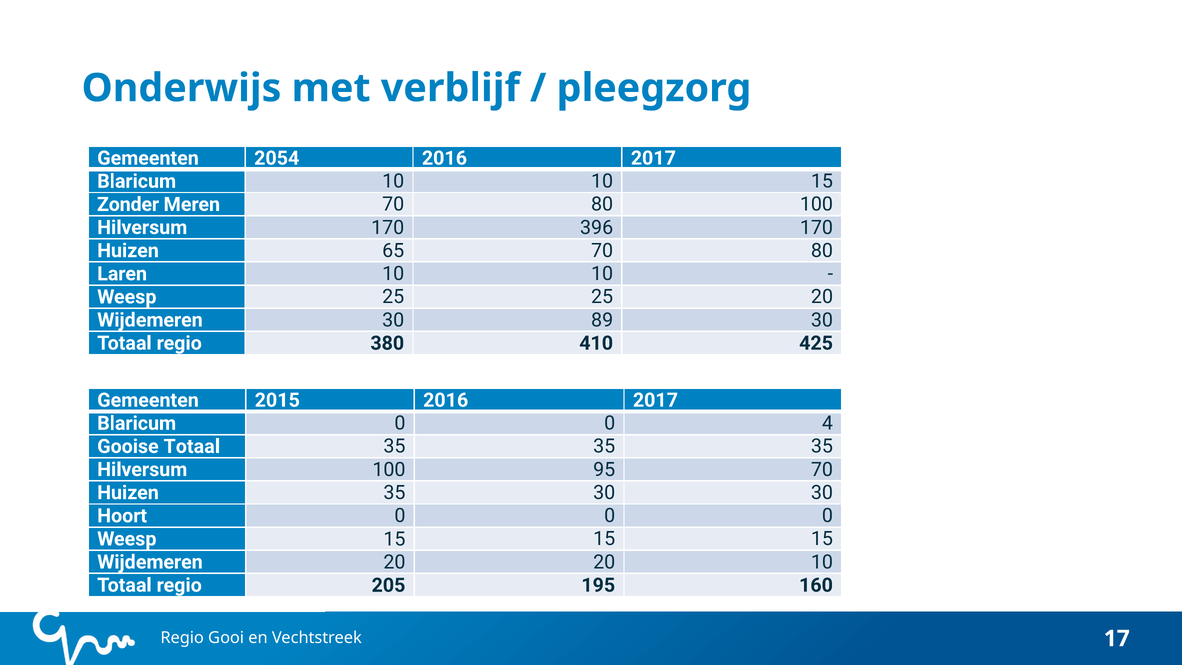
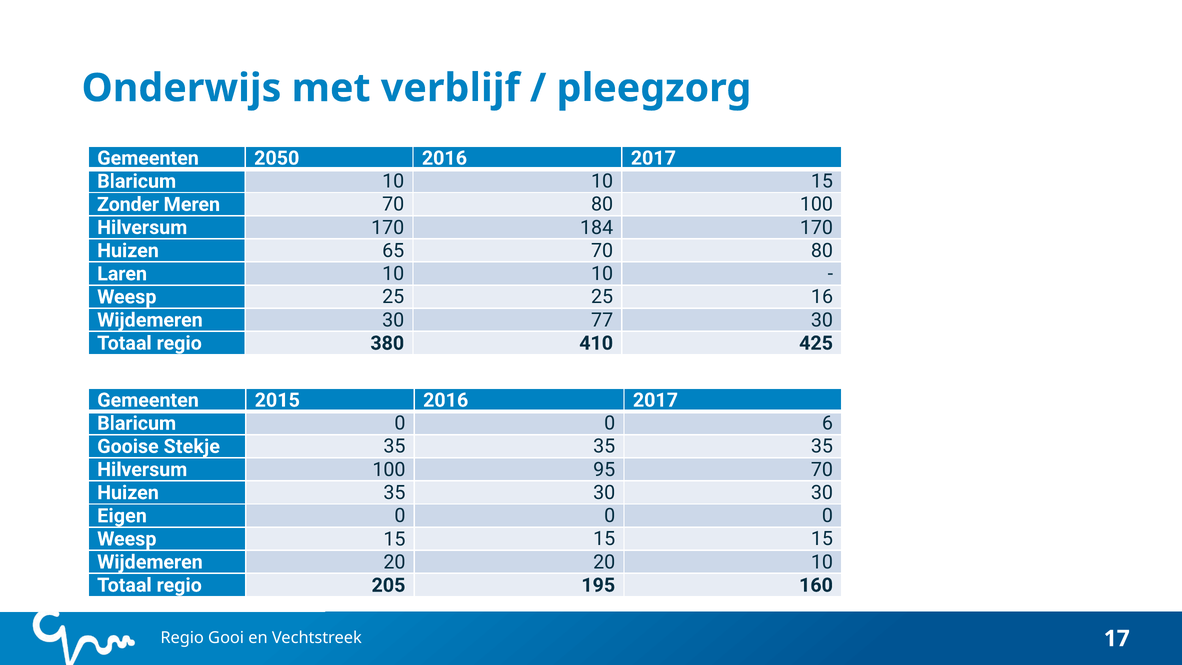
2054: 2054 -> 2050 (277, 158)
396: 396 -> 184 (597, 227)
25 20: 20 -> 16 (822, 297)
89: 89 -> 77 (602, 320)
4: 4 -> 6 (827, 423)
Gooise Totaal: Totaal -> Stekje (192, 446)
Hoort: Hoort -> Eigen (122, 516)
